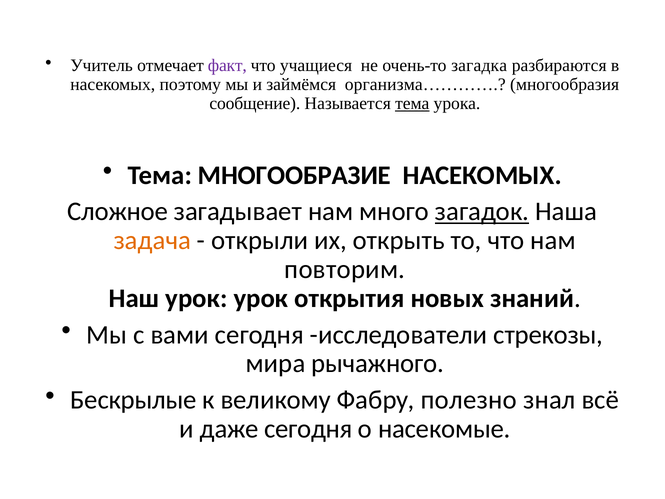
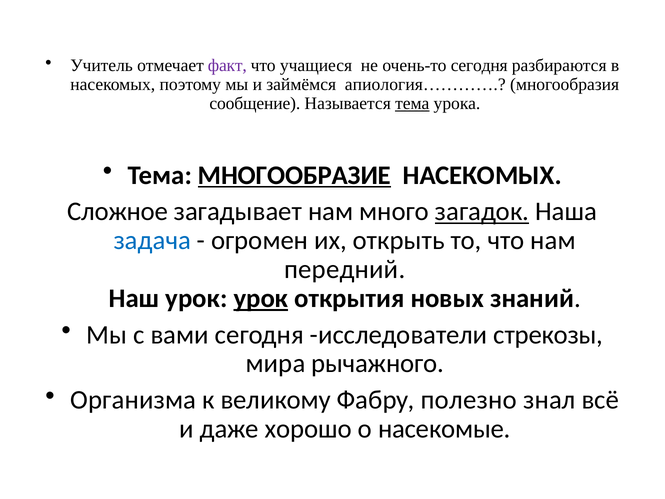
очень-то загадка: загадка -> сегодня (479, 65)
организма…………: организма………… -> апиология………… (425, 84)
МНОГООБРАЗИЕ underline: none -> present (294, 175)
задача colour: orange -> blue (152, 240)
открыли: открыли -> огромен (260, 240)
повторим: повторим -> передний (345, 269)
урок underline: none -> present (261, 298)
Бескрылые: Бескрылые -> Организма (133, 400)
даже сегодня: сегодня -> хорошо (308, 429)
